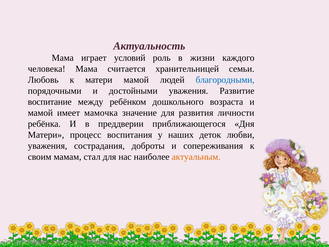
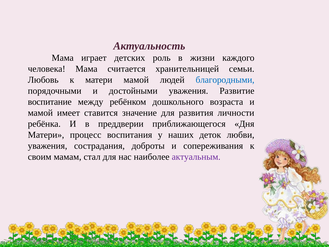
условий: условий -> детских (130, 58)
мамочка: мамочка -> ставится (101, 113)
актуальным colour: orange -> purple (196, 157)
